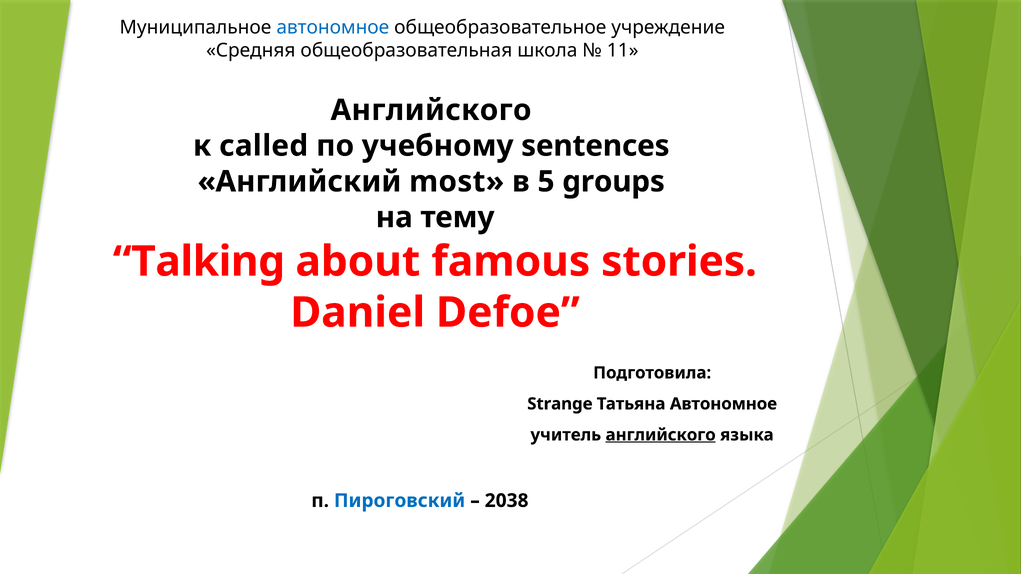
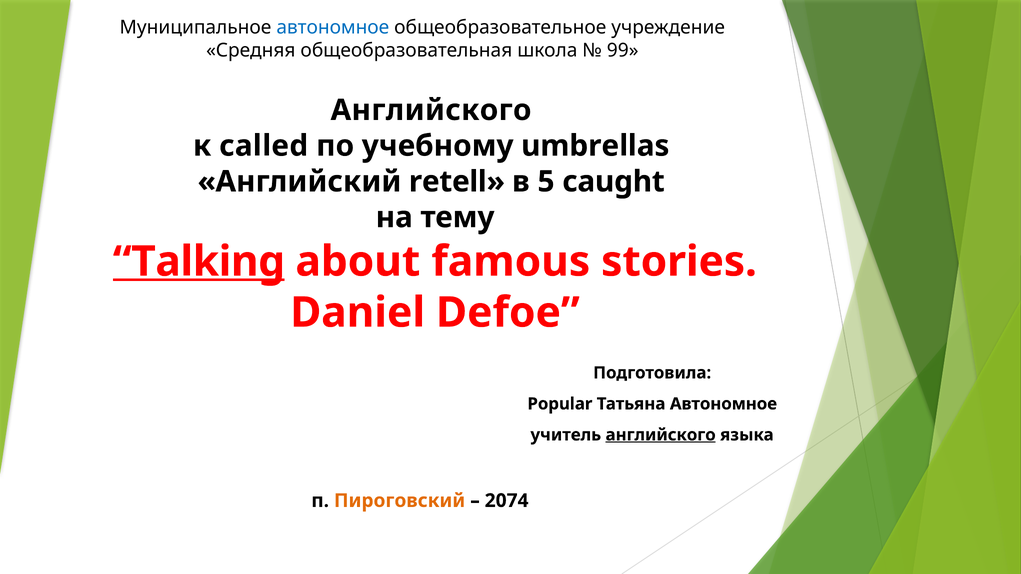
11: 11 -> 99 (623, 50)
sentences: sentences -> umbrellas (595, 146)
most: most -> retell (457, 182)
groups: groups -> caught (614, 182)
Talking underline: none -> present (199, 262)
Strange: Strange -> Popular (560, 404)
Пироговский colour: blue -> orange (400, 501)
2038: 2038 -> 2074 (507, 501)
